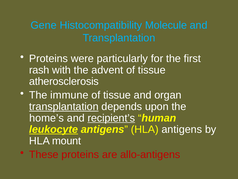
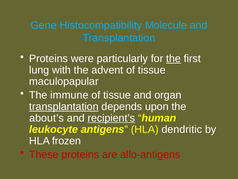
the underline: none -> present (173, 58)
rash: rash -> lung (39, 70)
atherosclerosis: atherosclerosis -> maculopapular (64, 81)
home’s: home’s -> about’s (47, 118)
leukocyte underline: present -> none (54, 129)
HLA antigens: antigens -> dendritic (182, 129)
mount: mount -> frozen (67, 141)
